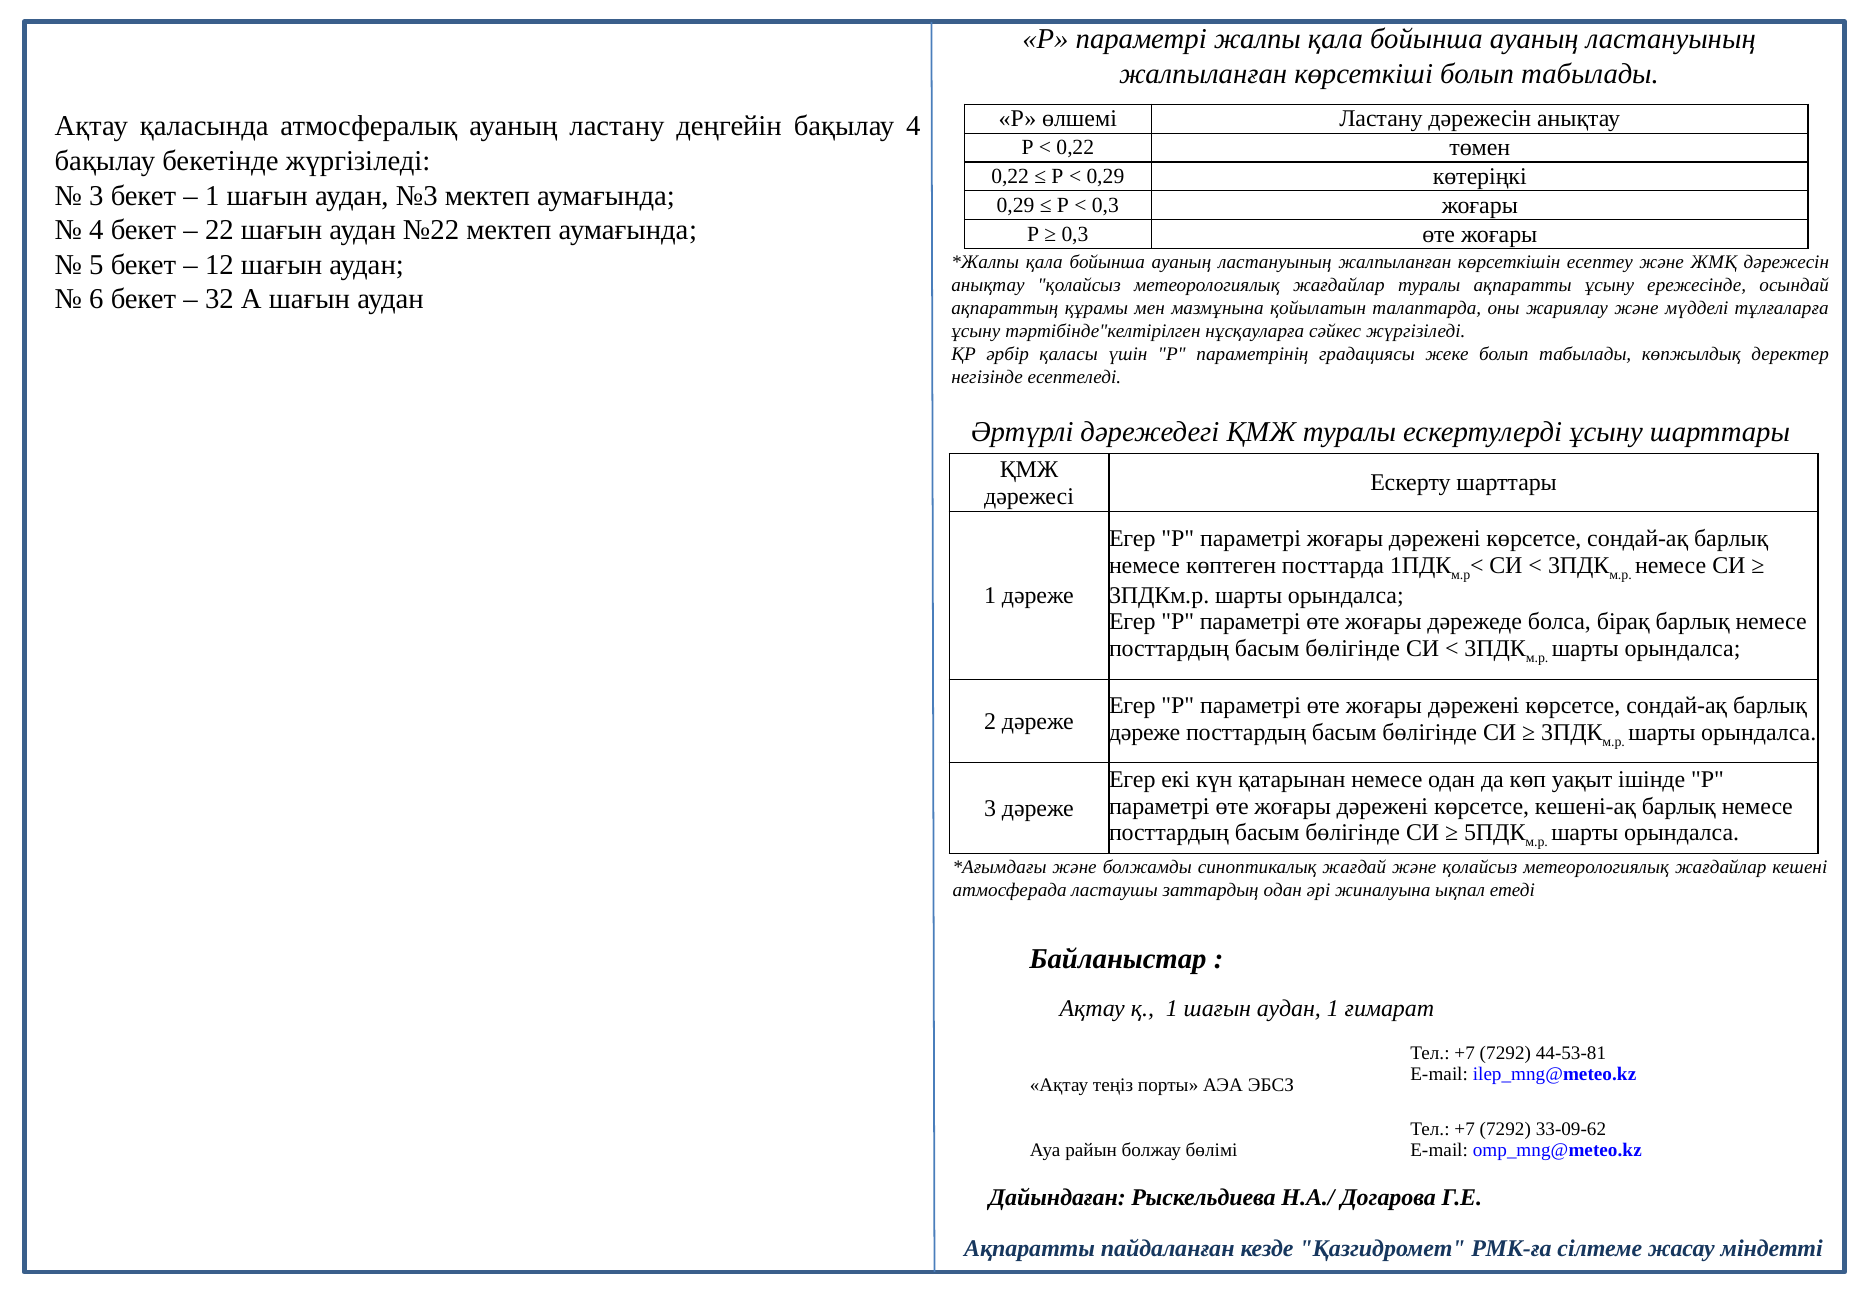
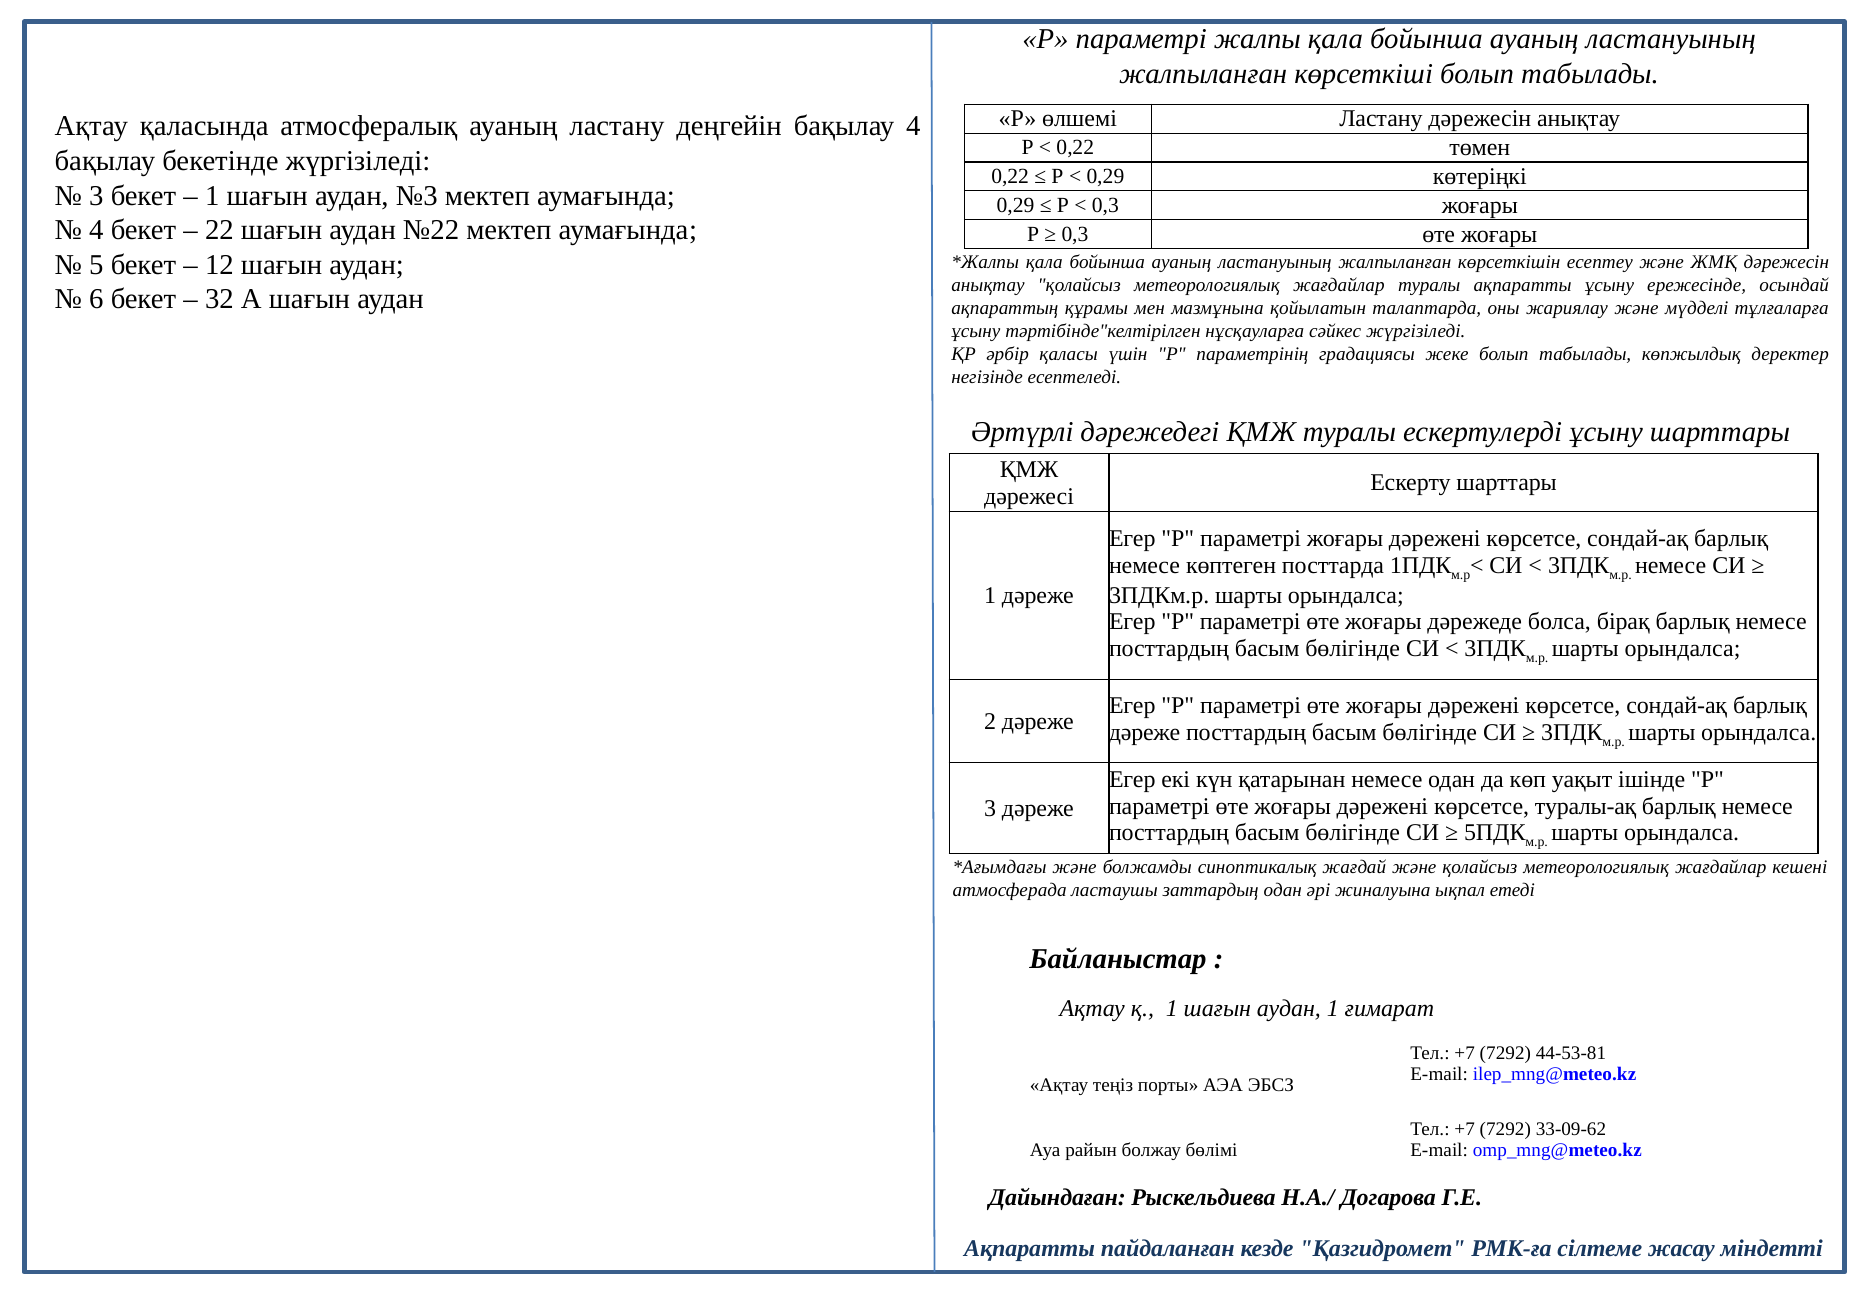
кешені-ақ: кешені-ақ -> туралы-ақ (1586, 806)
